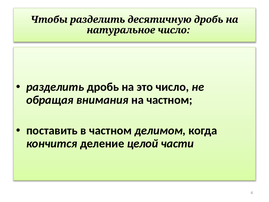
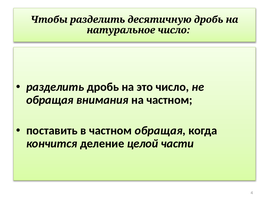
частном делимом: делимом -> обращая (160, 130)
